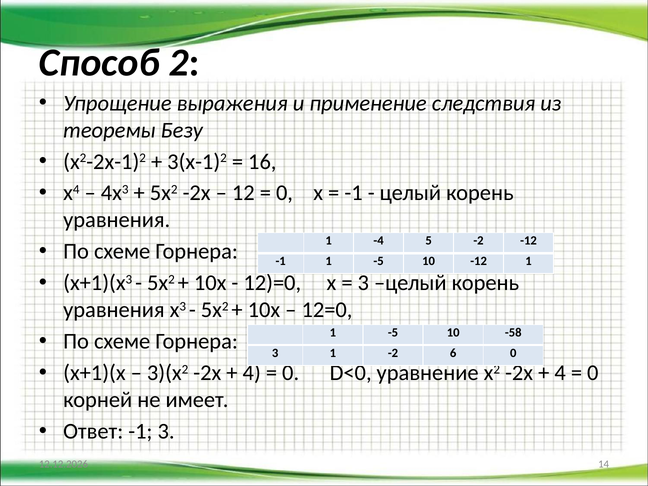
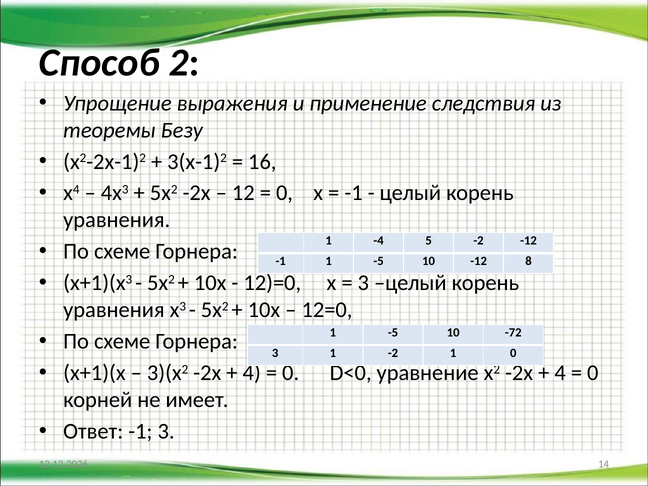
-12 1: 1 -> 8 (529, 261)
-58: -58 -> -72 (513, 332)
-2 6: 6 -> 1 (453, 353)
